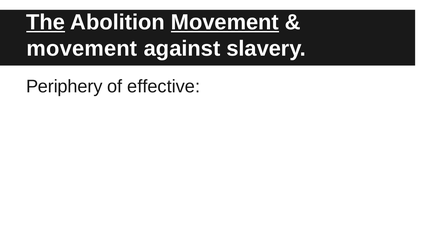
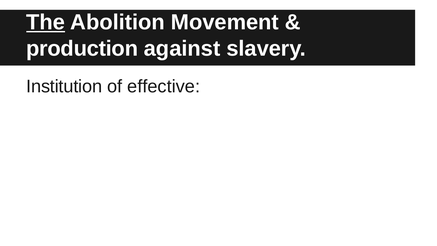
Movement underline: present -> none (225, 22)
movement: movement -> production (82, 48)
Periphery: Periphery -> Institution (64, 86)
